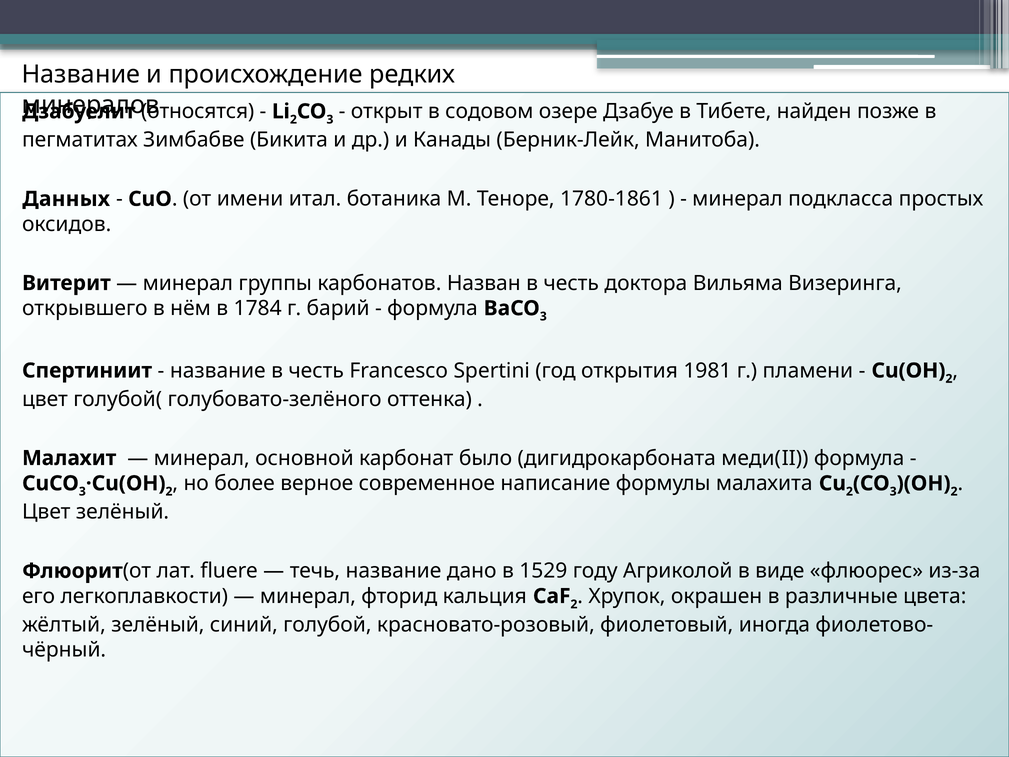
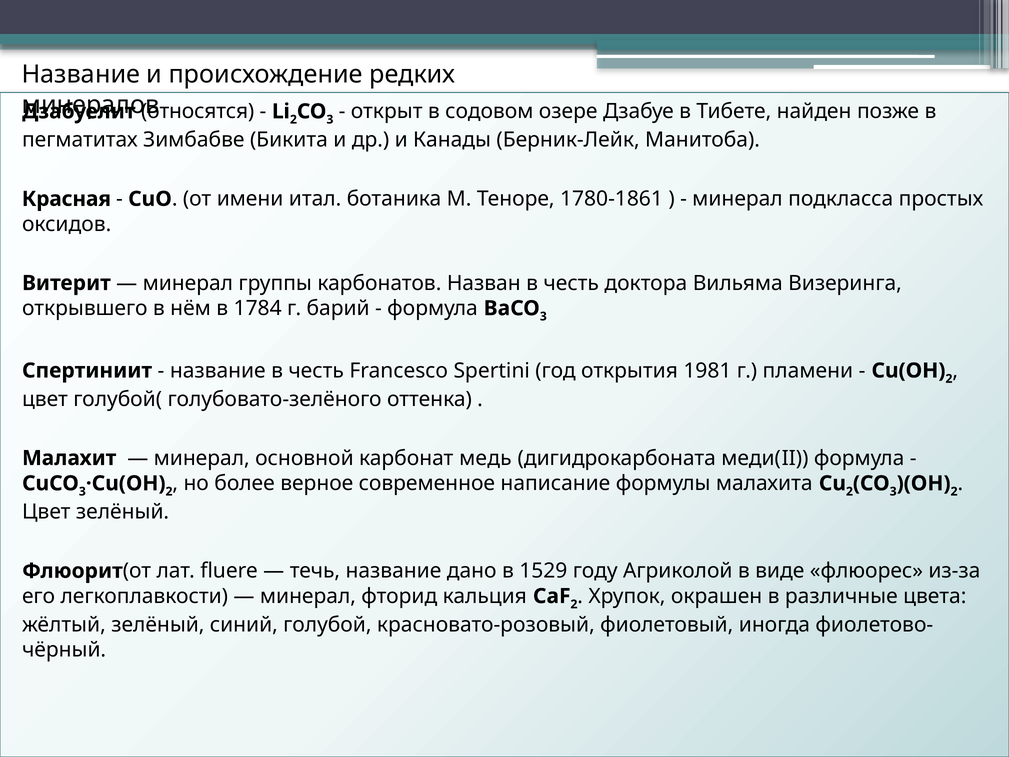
Данных: Данных -> Красная (66, 199)
было: было -> медь (485, 458)
